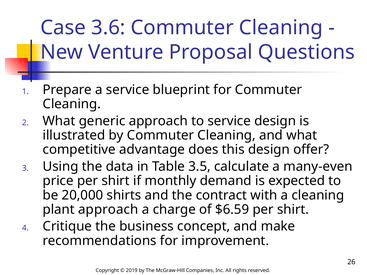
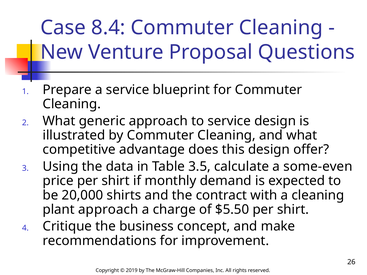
3.6: 3.6 -> 8.4 (108, 28)
many-even: many-even -> some-even (318, 167)
$6.59: $6.59 -> $5.50 (232, 210)
